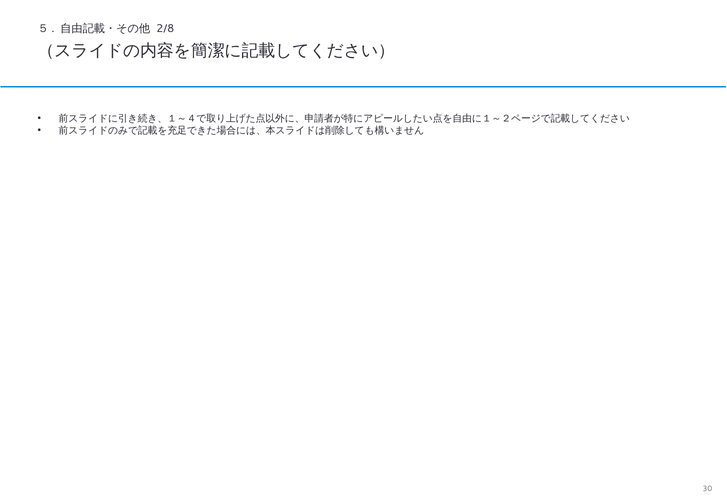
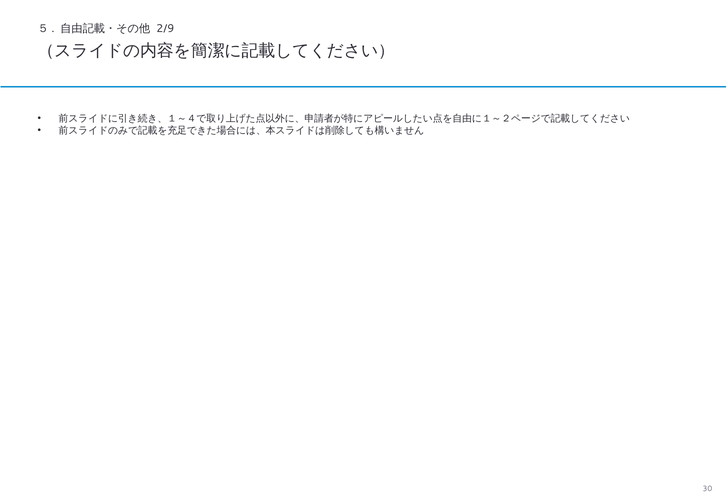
2/8: 2/8 -> 2/9 (165, 29)
